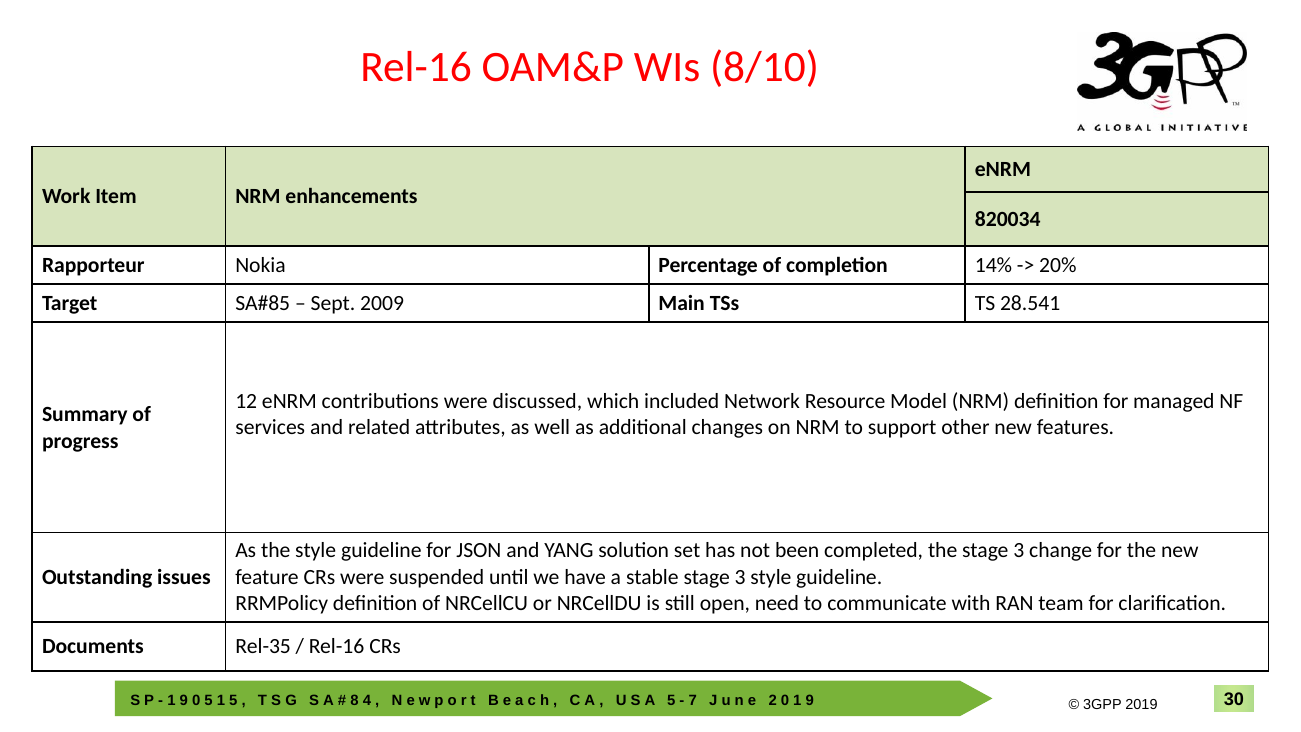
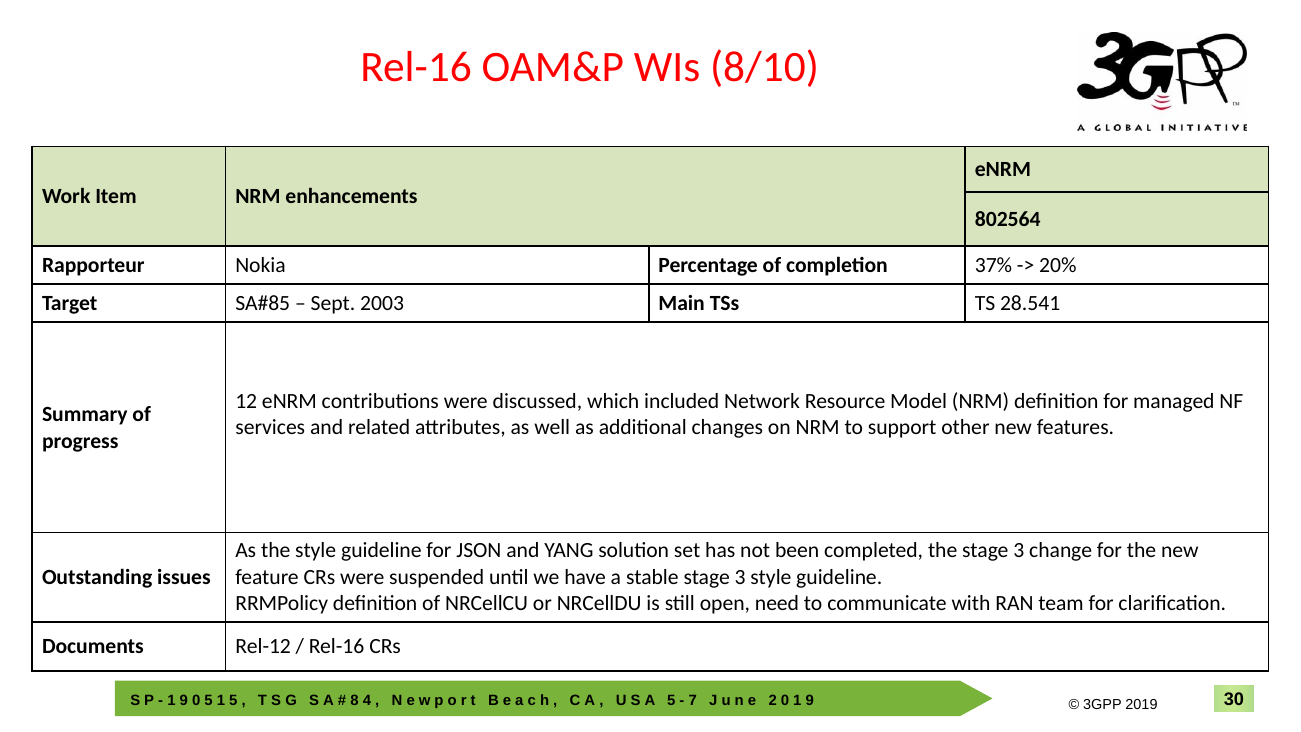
820034: 820034 -> 802564 (1008, 219)
14%: 14% -> 37% (994, 265)
2009: 2009 -> 2003 (382, 303)
Rel-35: Rel-35 -> Rel-12 (263, 647)
